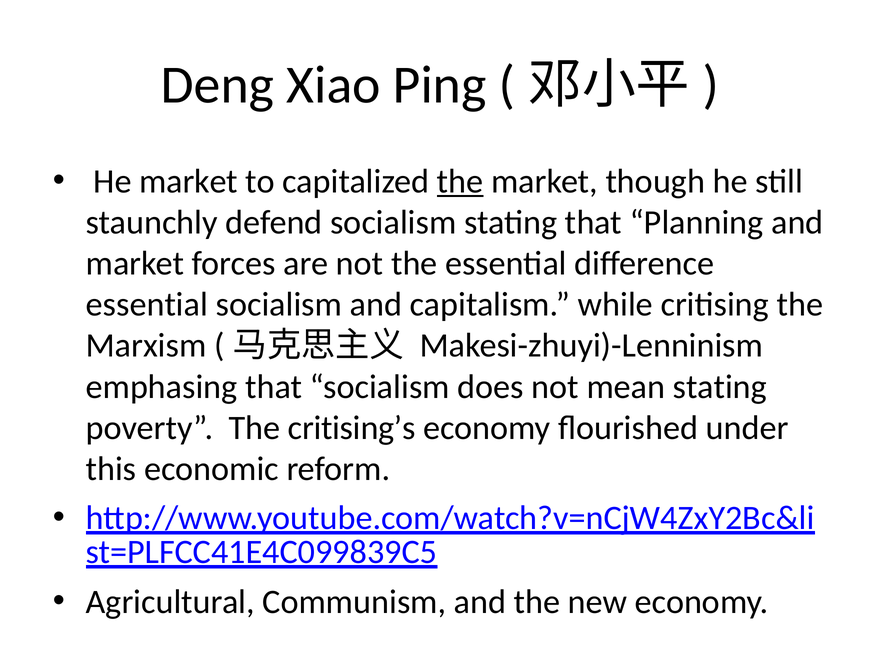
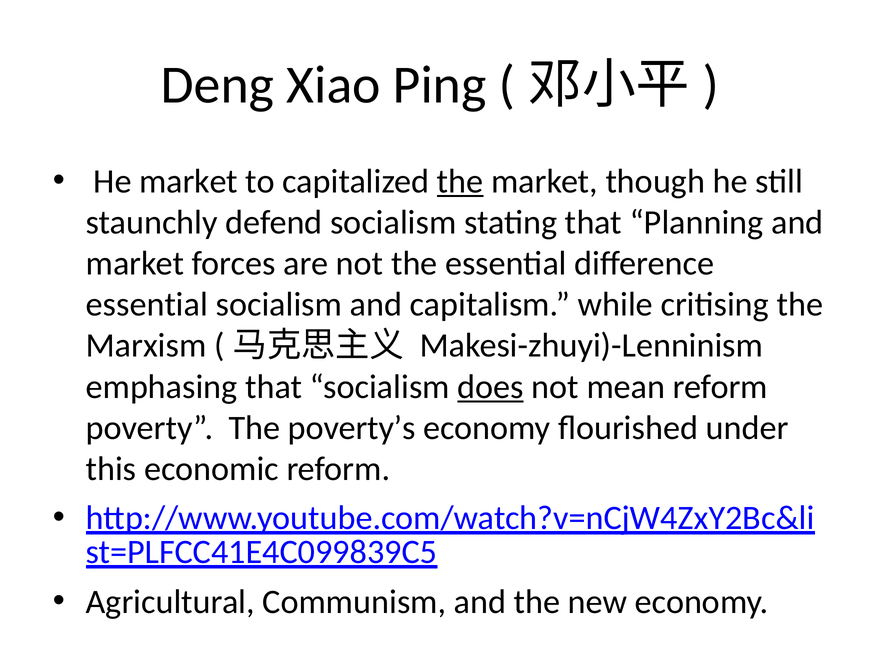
does underline: none -> present (491, 387)
mean stating: stating -> reform (720, 387)
critising’s: critising’s -> poverty’s (352, 428)
